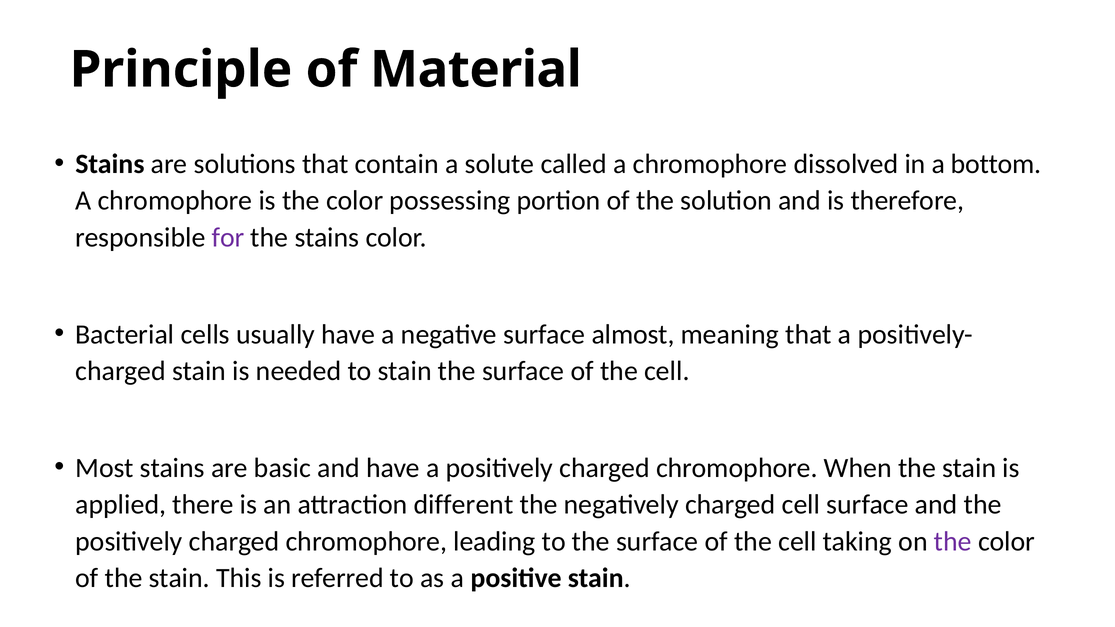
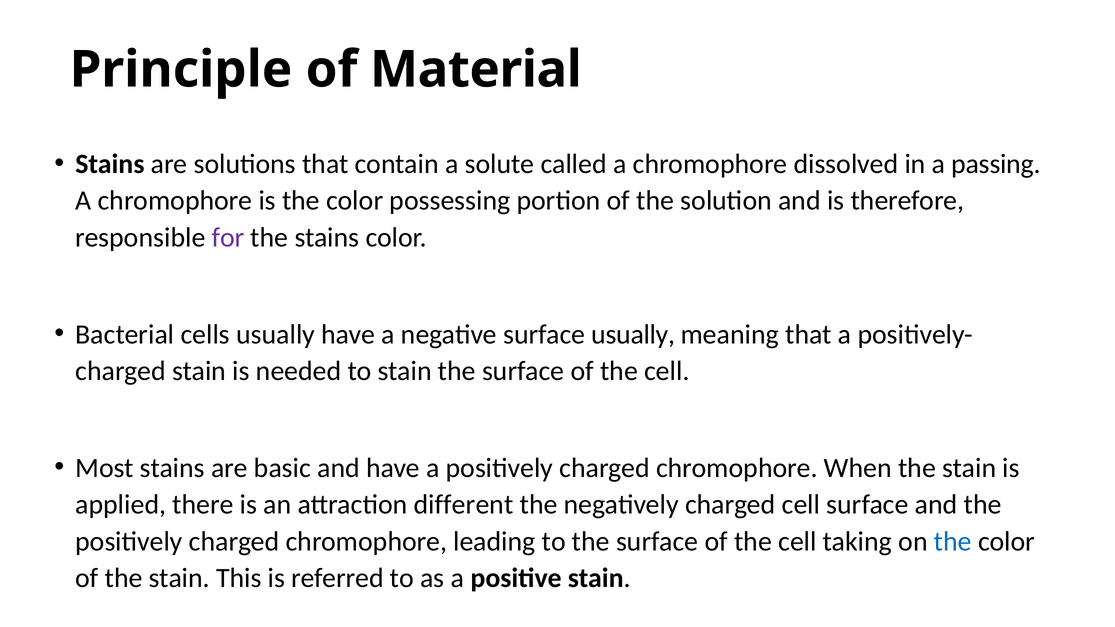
bottom: bottom -> passing (996, 164)
surface almost: almost -> usually (633, 334)
the colour: purple -> blue (953, 542)
